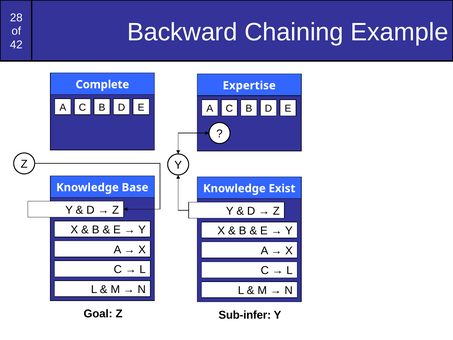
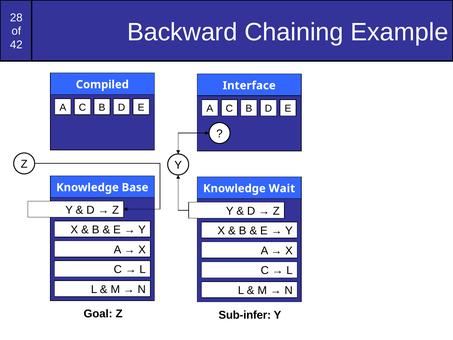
Complete: Complete -> Compiled (102, 84)
Expertise: Expertise -> Interface (249, 85)
Exist: Exist -> Wait (282, 188)
